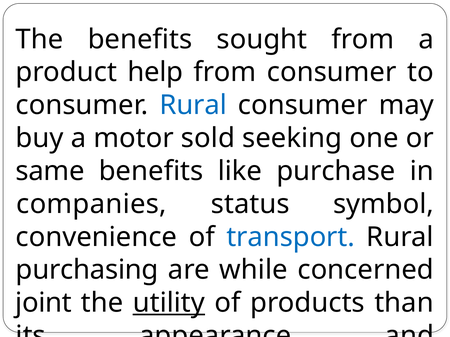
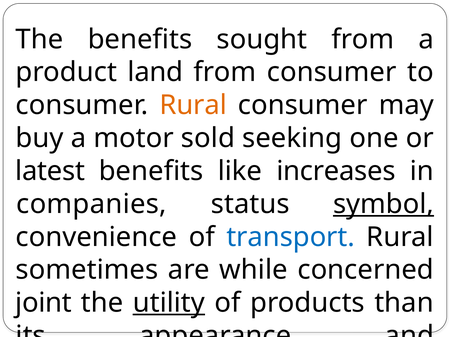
help: help -> land (155, 72)
Rural colour: blue -> orange (193, 105)
same: same -> latest (50, 171)
purchase: purchase -> increases (336, 171)
symbol underline: none -> present (384, 204)
purchasing: purchasing -> sometimes (87, 270)
